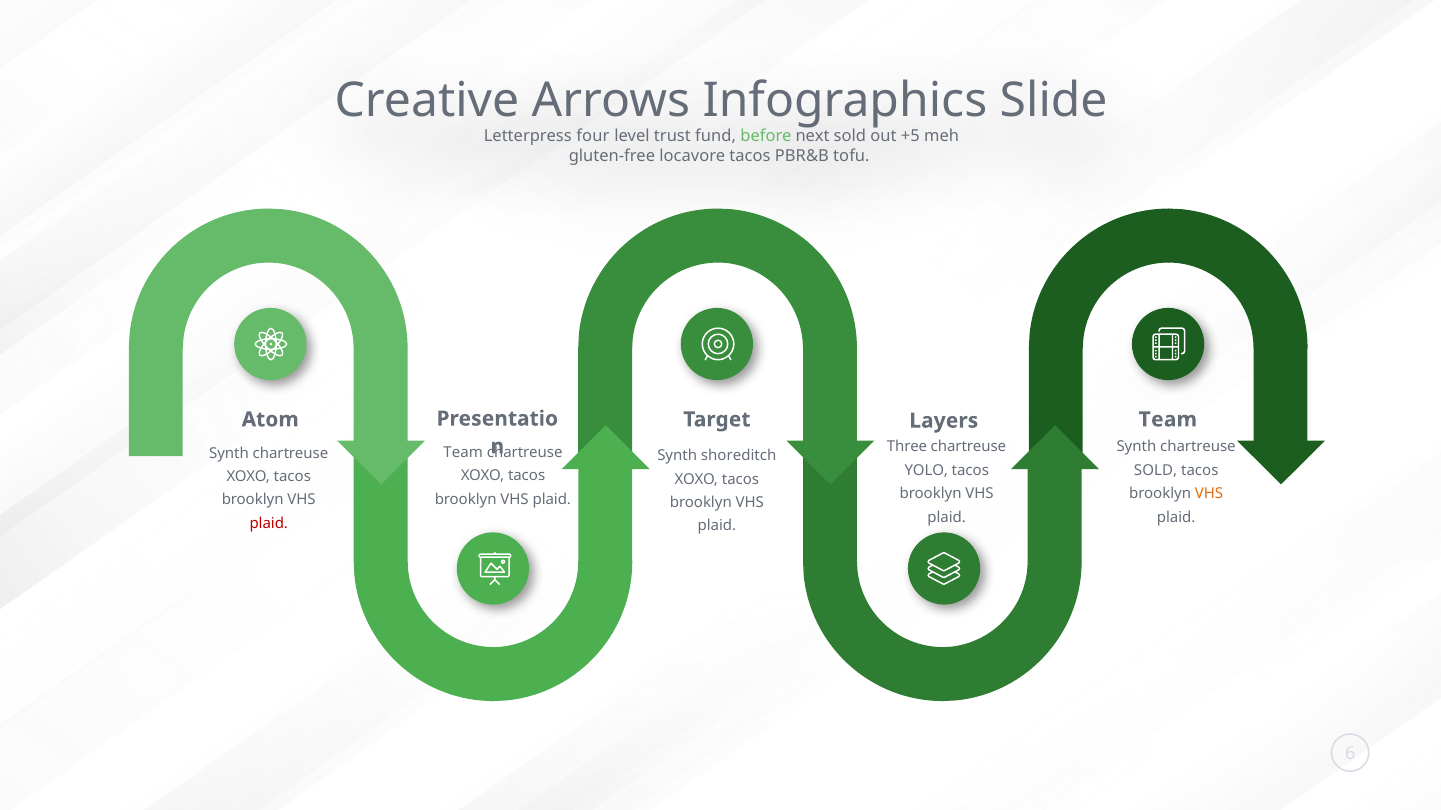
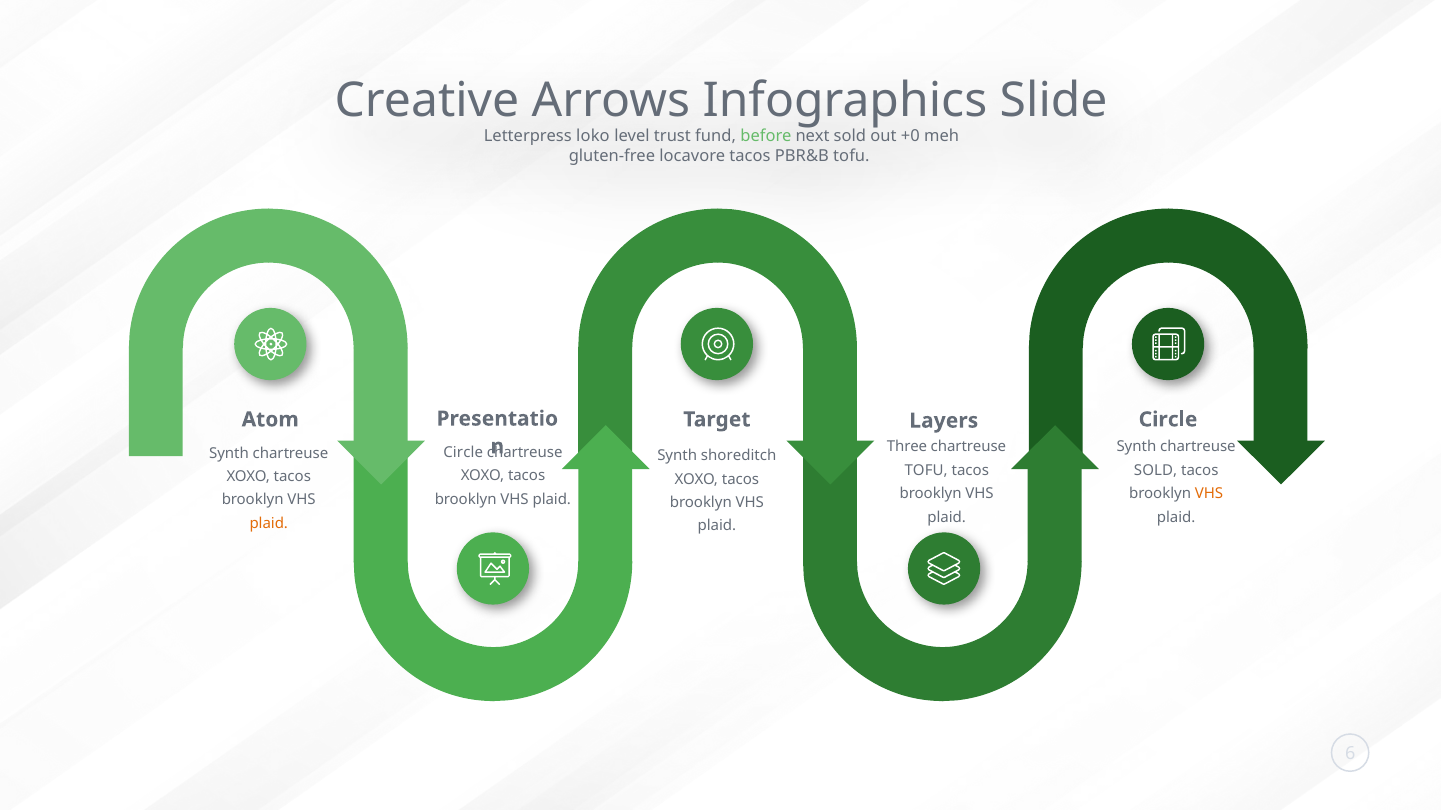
four: four -> loko (593, 136)
+5: +5 -> +0 (910, 136)
Team: Team -> Circle (1168, 420)
Team: Team -> Circle (463, 453)
YOLO: YOLO -> TOFU (926, 471)
plaid colour: red -> orange (269, 524)
